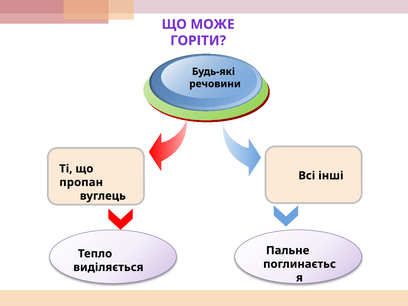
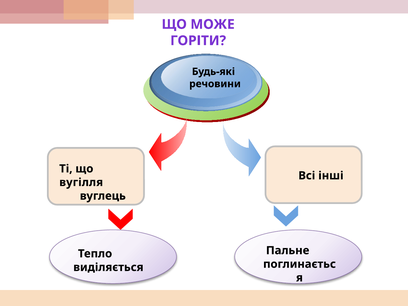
пропан: пропан -> вугілля (81, 182)
